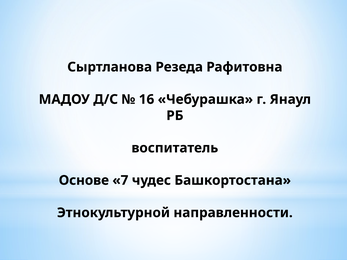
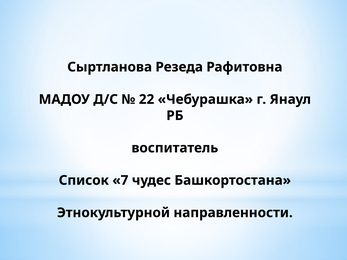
16: 16 -> 22 (147, 99)
Основе: Основе -> Список (84, 180)
